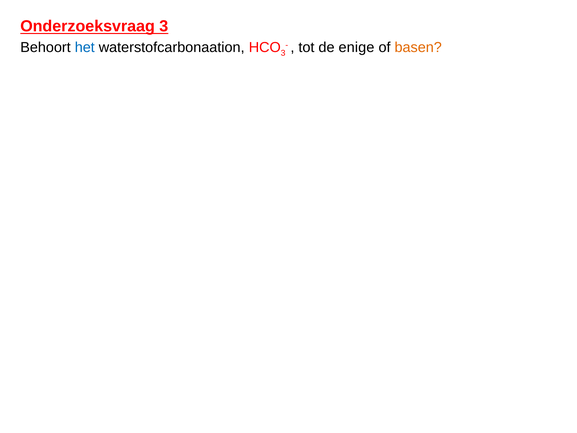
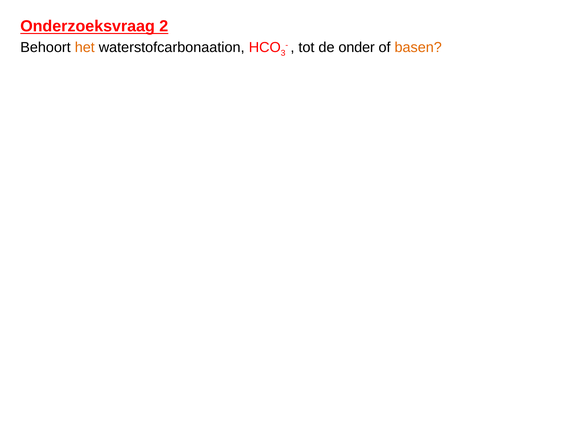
Onderzoeksvraag 3: 3 -> 2 (164, 26)
het colour: blue -> orange (85, 47)
enige: enige -> onder (357, 47)
